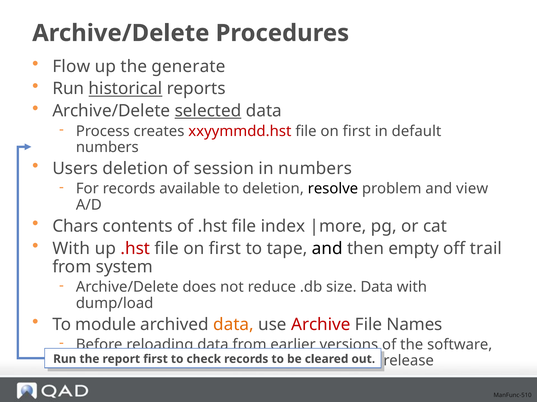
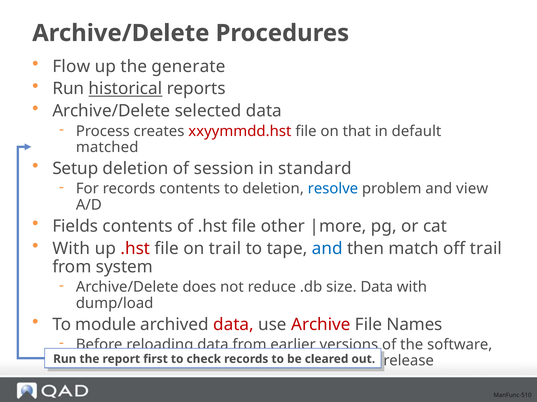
selected underline: present -> none (208, 111)
first: first -> that (357, 131)
numbers: numbers -> matched (107, 147)
Users: Users -> Setup (75, 169)
in numbers: numbers -> standard (315, 169)
records available: available -> contents (190, 189)
resolve colour: black -> blue (333, 189)
Chars: Chars -> Fields (75, 227)
index: index -> other (283, 227)
first: first -> trail (225, 249)
and colour: black -> blue (327, 249)
empty: empty -> match (414, 249)
data colour: orange -> red (233, 325)
